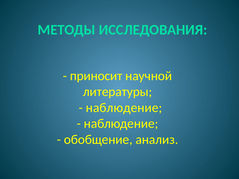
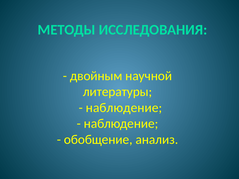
приносит: приносит -> двойным (96, 76)
